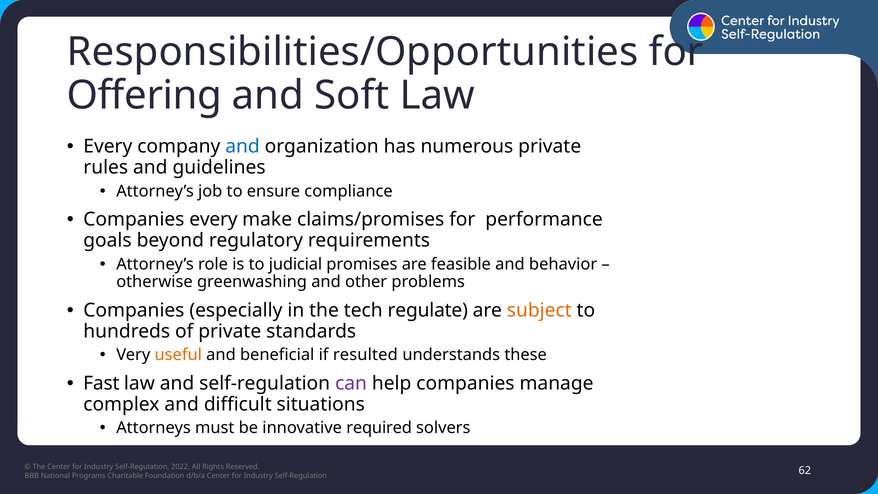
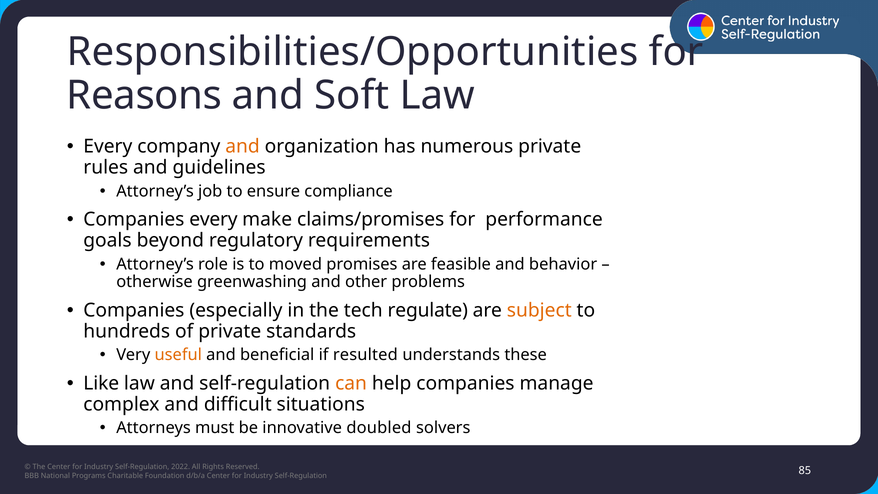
Offering: Offering -> Reasons (144, 95)
and colour: blue -> orange (243, 147)
judicial: judicial -> moved (295, 264)
Fast: Fast -> Like (101, 383)
can colour: purple -> orange (351, 383)
required: required -> doubled (379, 428)
62: 62 -> 85 (805, 471)
